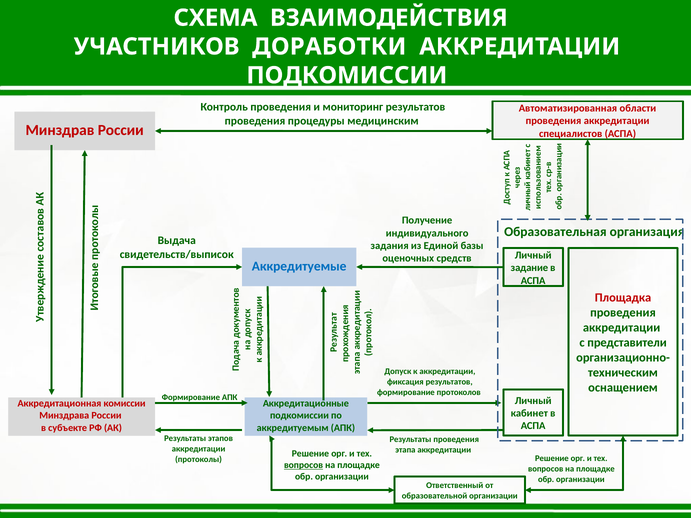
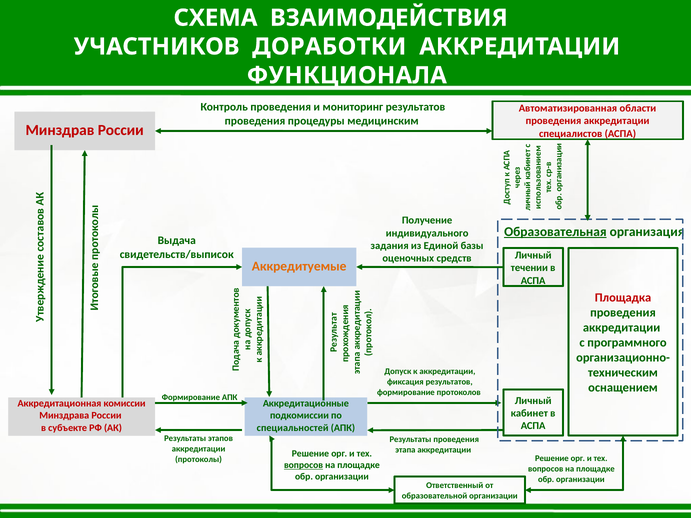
ПОДКОМИССИИ: ПОДКОМИССИИ -> ФУНКЦИОНАЛА (347, 75)
Образовательная underline: none -> present (555, 232)
Аккредитуемые colour: blue -> orange (299, 266)
задание: задание -> течении (529, 268)
представители: представители -> программного (627, 343)
аккредитуемым: аккредитуемым -> специальностей (293, 428)
